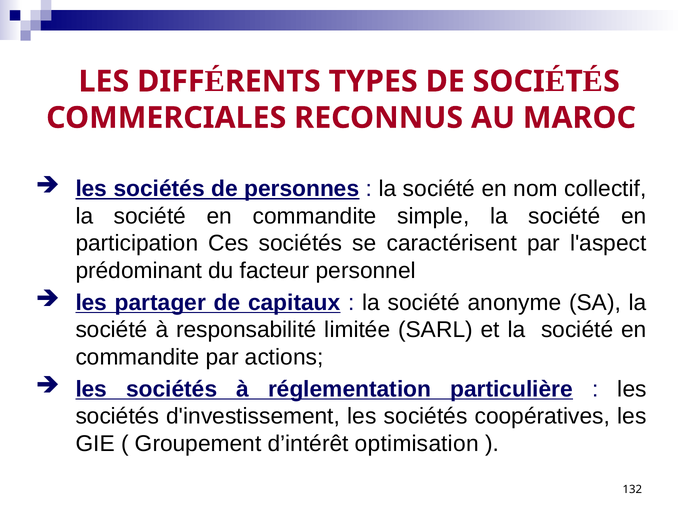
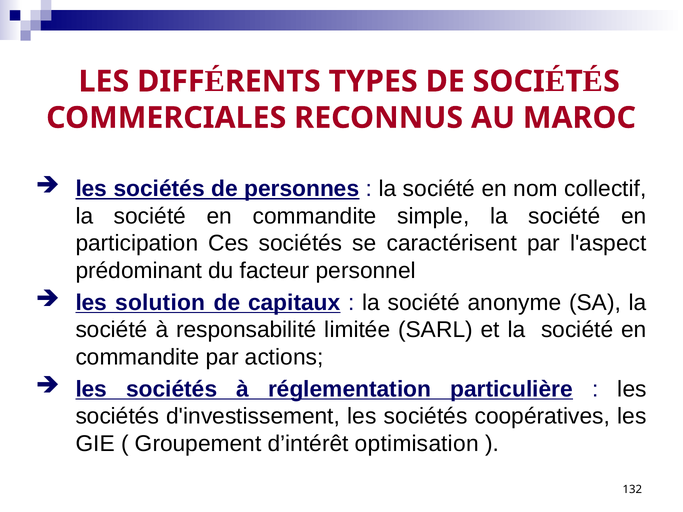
partager: partager -> solution (160, 303)
